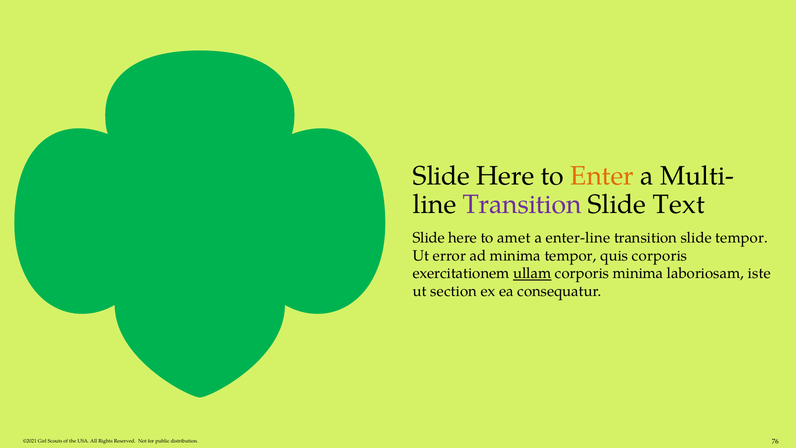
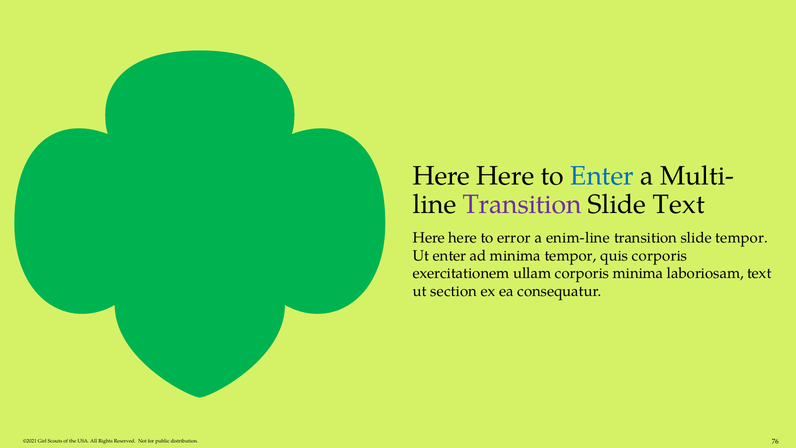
Slide: Slide -> Here (441, 176)
Enter colour: orange -> blue (602, 176)
Slide: Slide -> Here (429, 238)
amet: amet -> error (514, 238)
enter-line: enter-line -> enim-line (578, 238)
Ut error: error -> enter (450, 256)
ullam underline: present -> none (532, 273)
laboriosam iste: iste -> text (759, 273)
